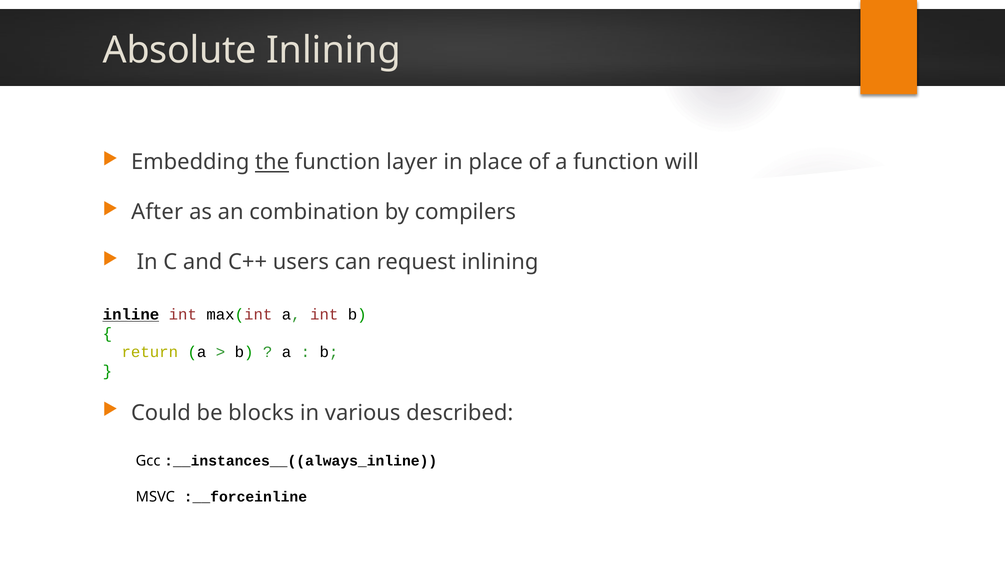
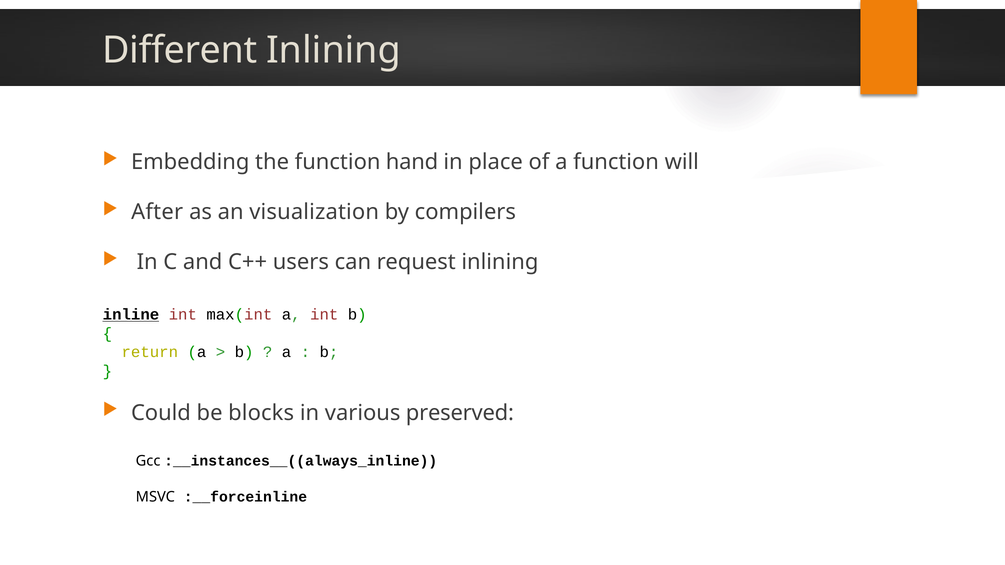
Absolute: Absolute -> Different (180, 51)
the underline: present -> none (272, 162)
layer: layer -> hand (412, 162)
combination: combination -> visualization (314, 212)
described: described -> preserved (460, 413)
